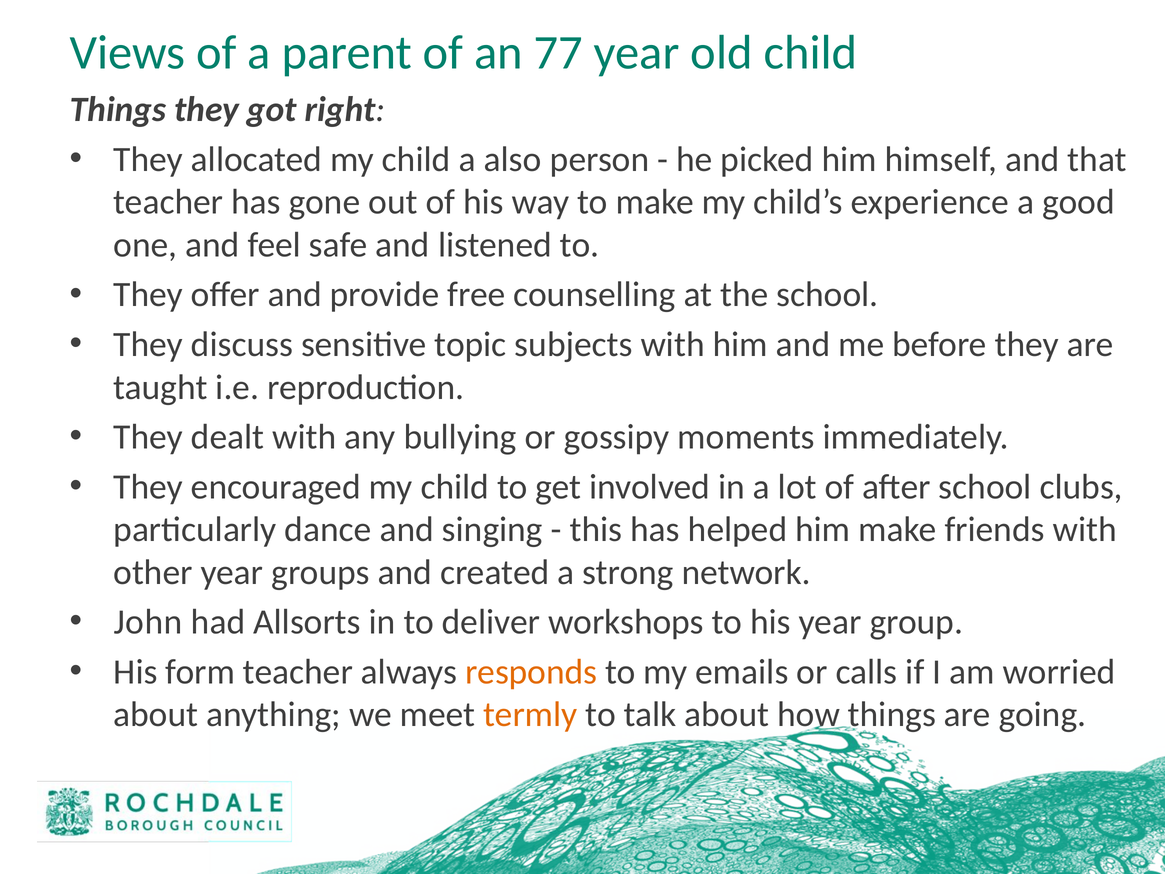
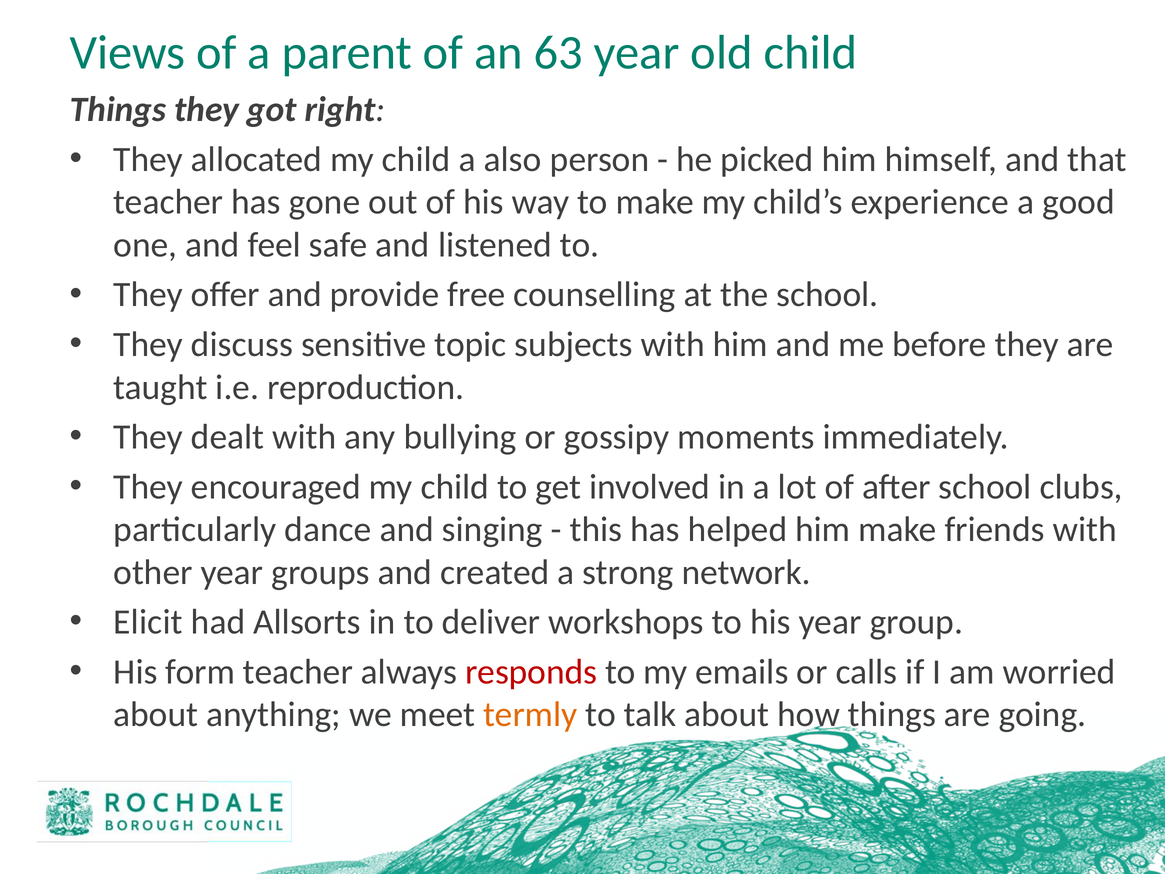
77: 77 -> 63 (558, 53)
John: John -> Elicit (148, 622)
responds colour: orange -> red (531, 672)
